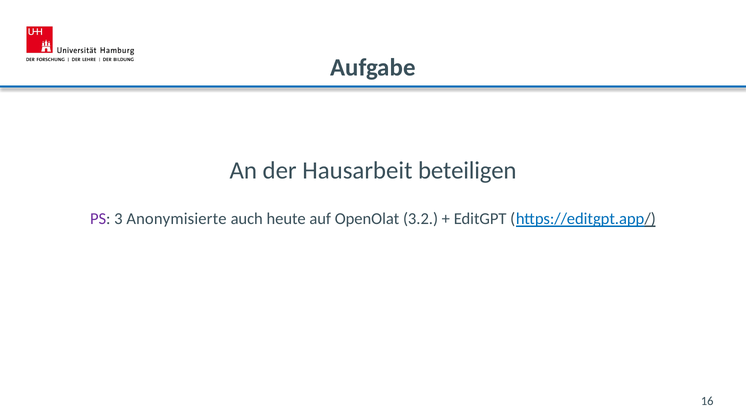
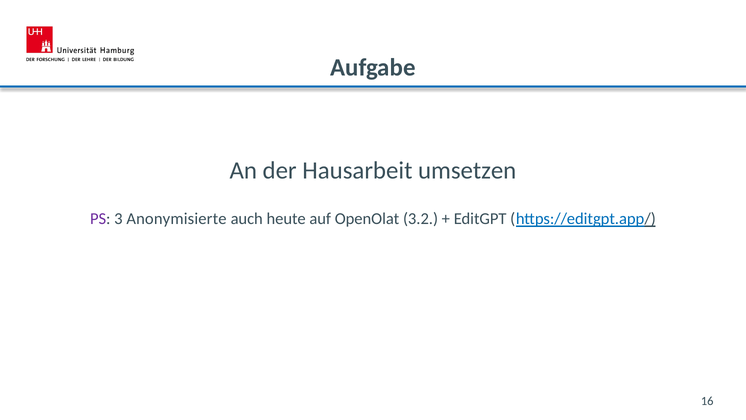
beteiligen: beteiligen -> umsetzen (467, 170)
